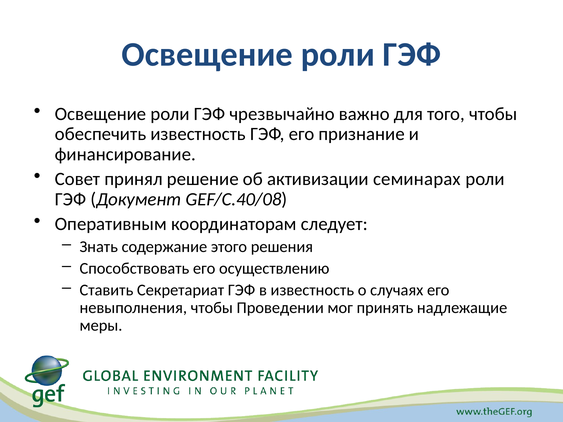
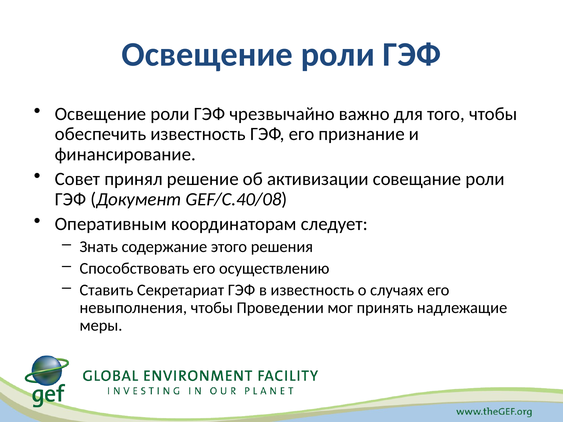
семинарах: семинарах -> совещание (417, 179)
